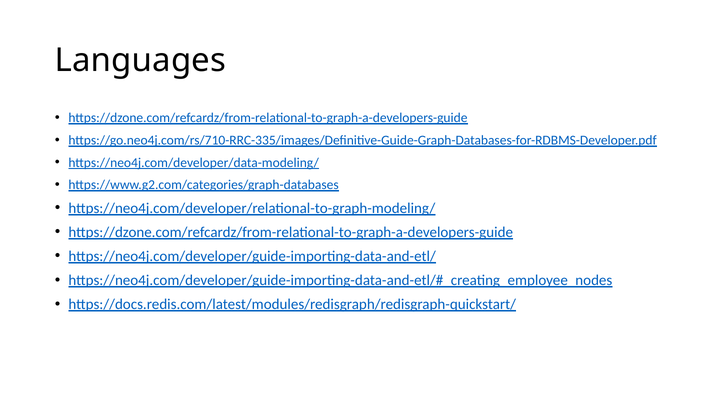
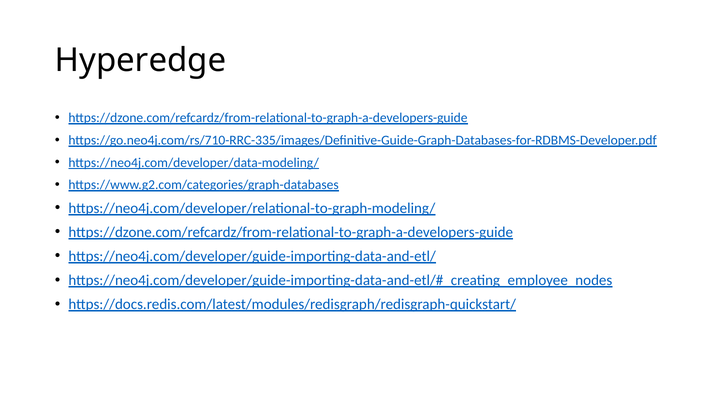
Languages: Languages -> Hyperedge (141, 60)
